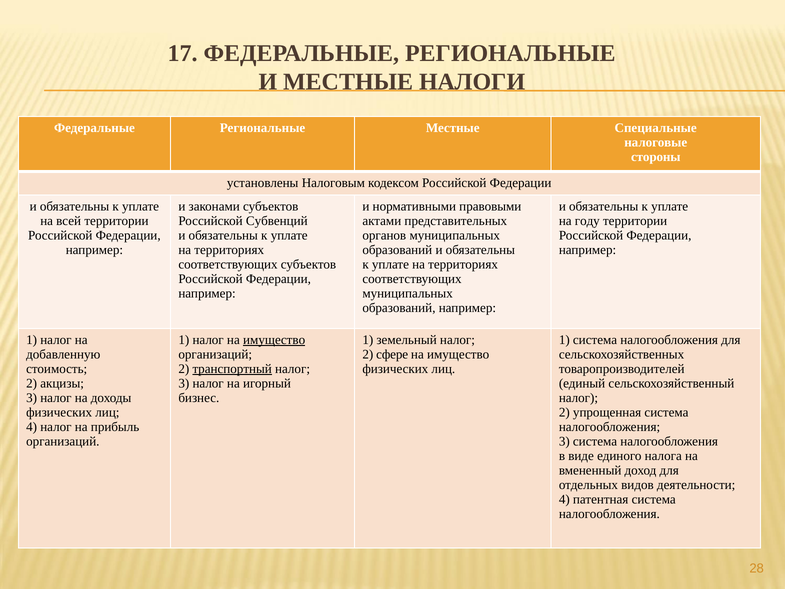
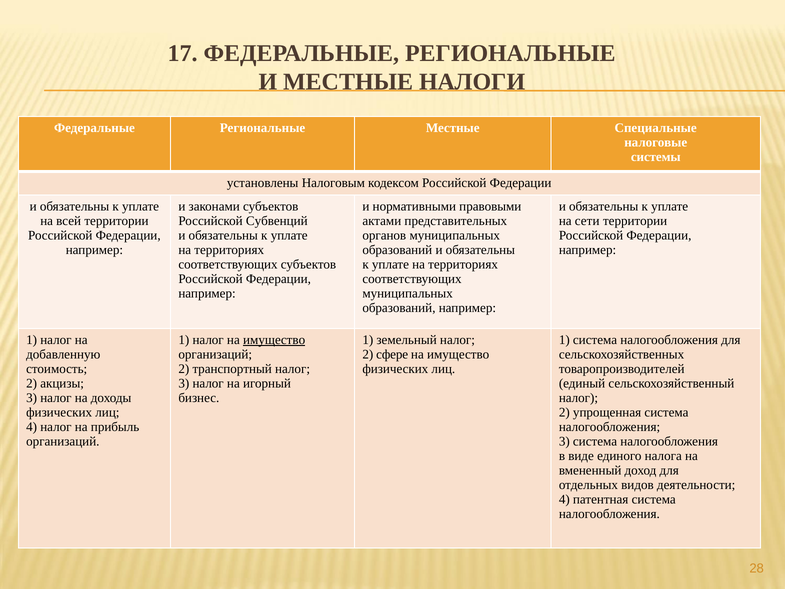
стороны: стороны -> системы (656, 157)
году: году -> сети (587, 221)
транспортный underline: present -> none (232, 369)
